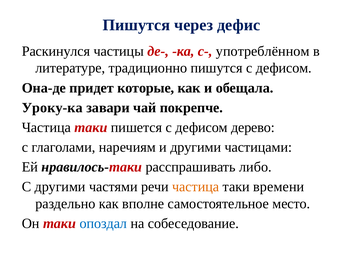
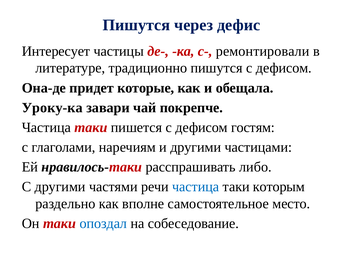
Раскинулся: Раскинулся -> Интересует (56, 51)
употреблённом: употреблённом -> ремонтировали (263, 51)
дерево: дерево -> гостям (253, 127)
частица colour: orange -> blue (196, 186)
времени: времени -> которым (279, 186)
